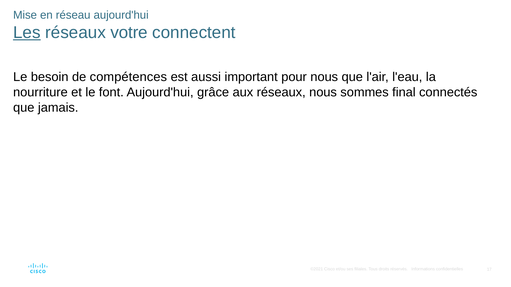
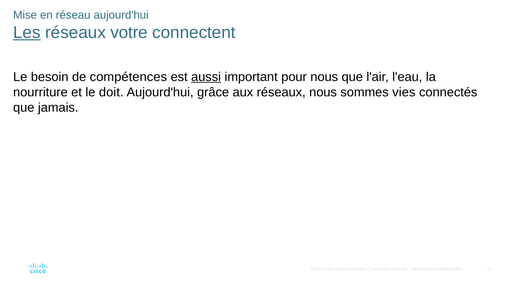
aussi underline: none -> present (206, 77)
font: font -> doit (111, 92)
final: final -> vies (404, 92)
